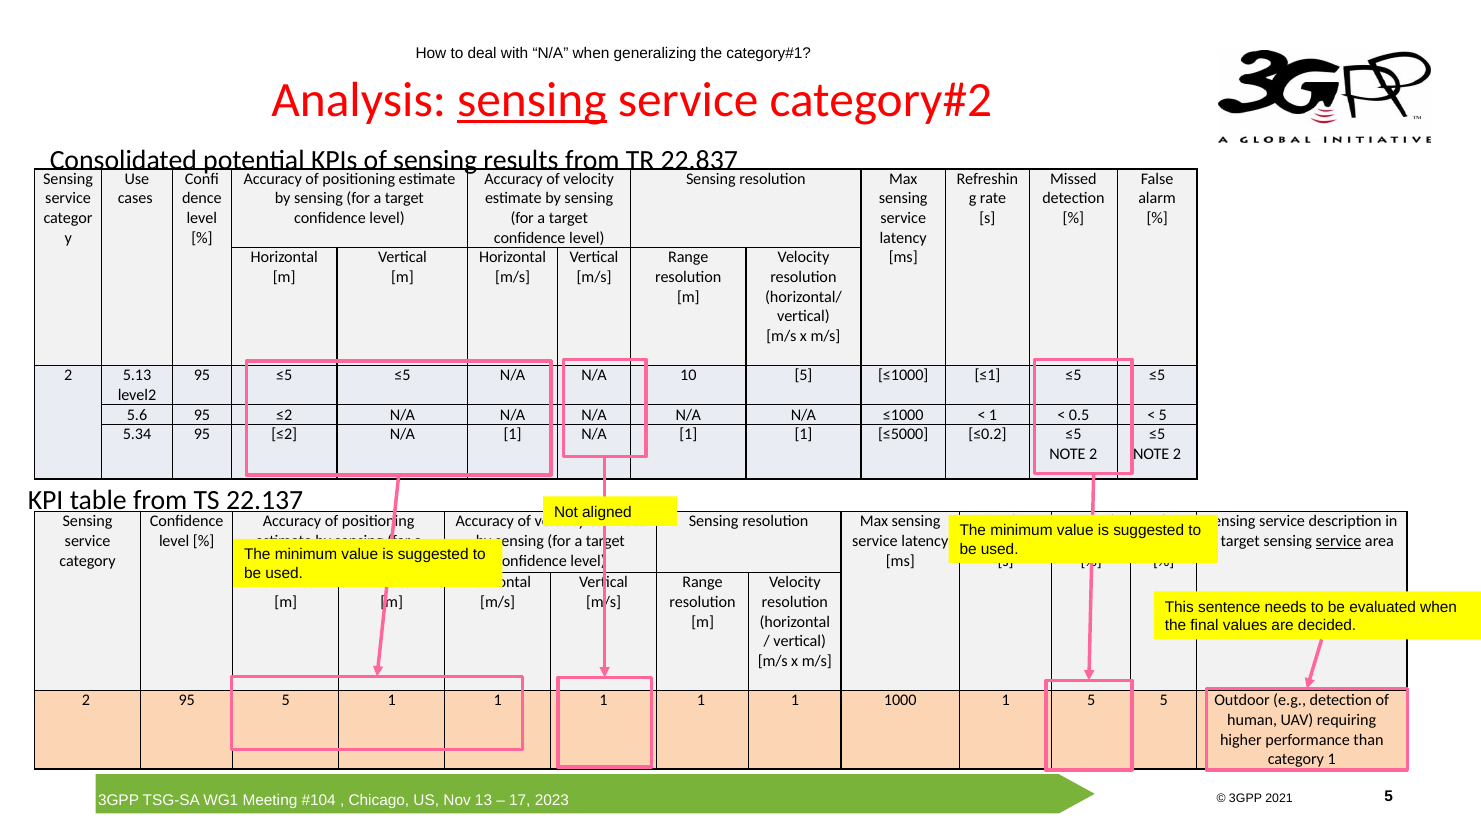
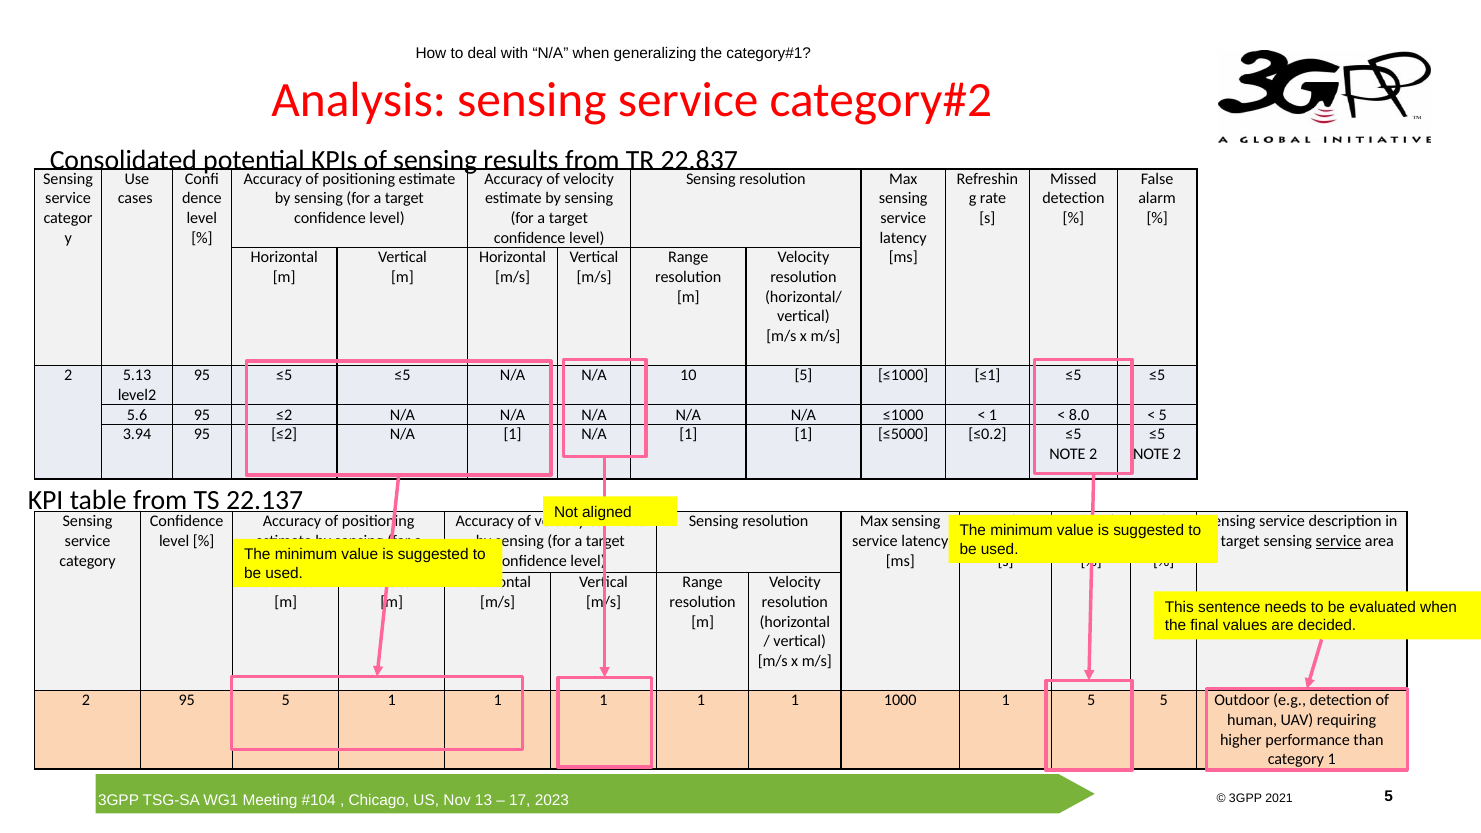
sensing underline: present -> none (532, 101)
0.5: 0.5 -> 8.0 (1079, 415)
5.34: 5.34 -> 3.94 (137, 434)
